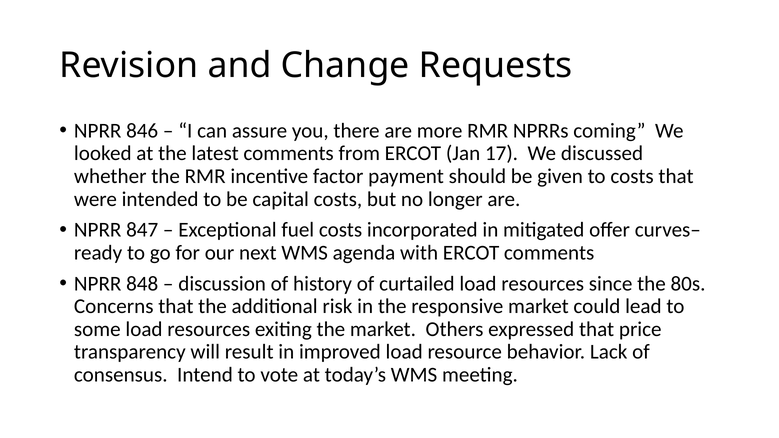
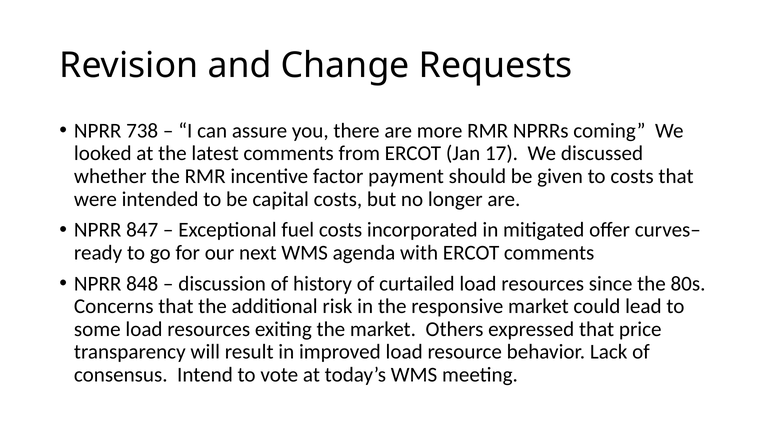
846: 846 -> 738 (142, 131)
